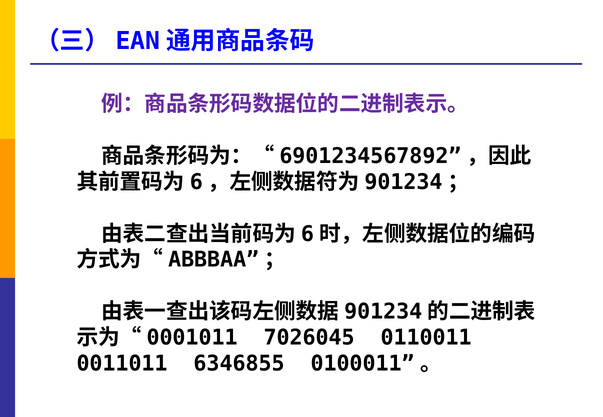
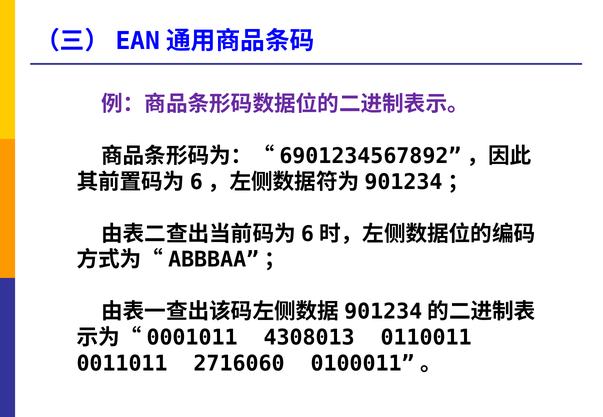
7026045: 7026045 -> 4308013 (309, 338)
6346855: 6346855 -> 2716060 (239, 364)
